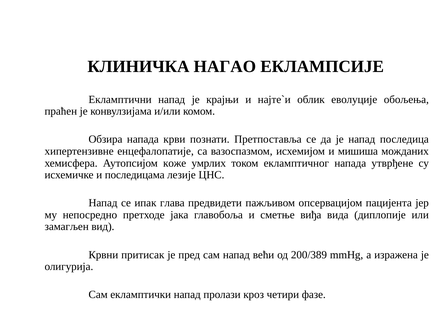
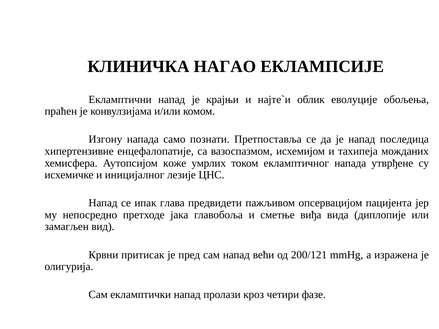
Обзира: Обзира -> Изгону (105, 139)
крви: крви -> само (174, 139)
мишиша: мишиша -> тахипеја (358, 151)
последицама: последицама -> иницијалног (135, 175)
200/389: 200/389 -> 200/121 (309, 255)
